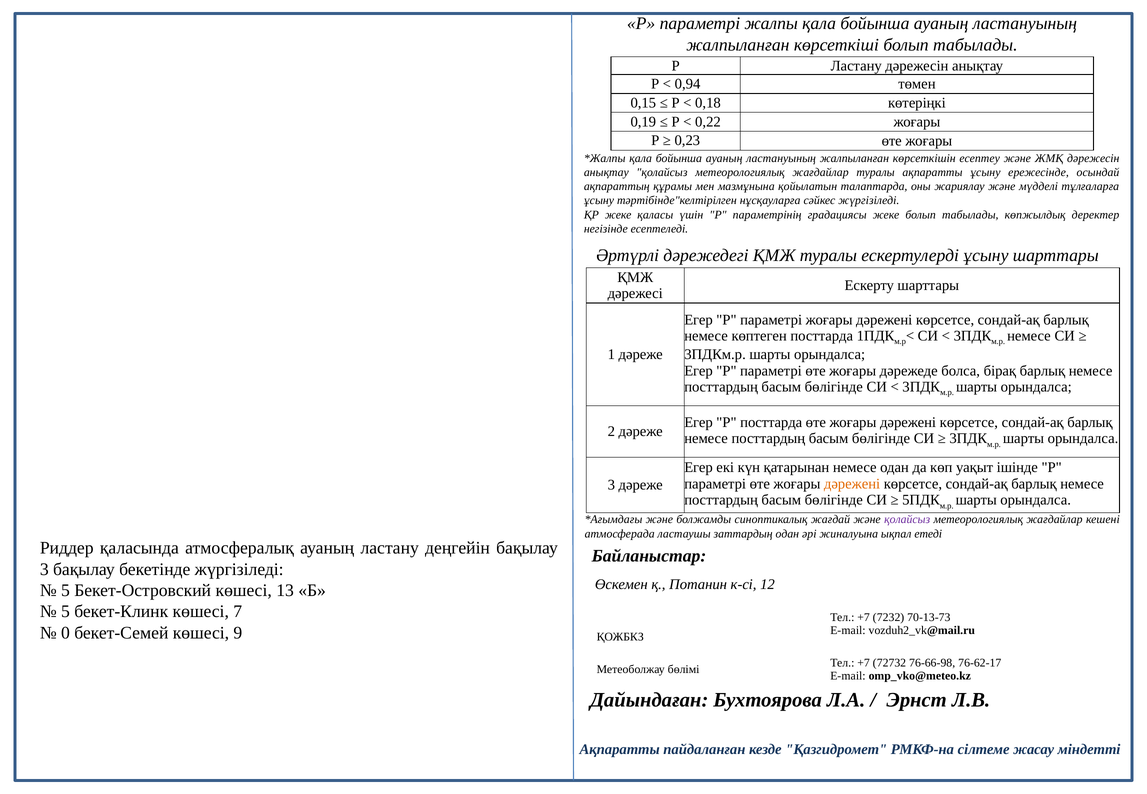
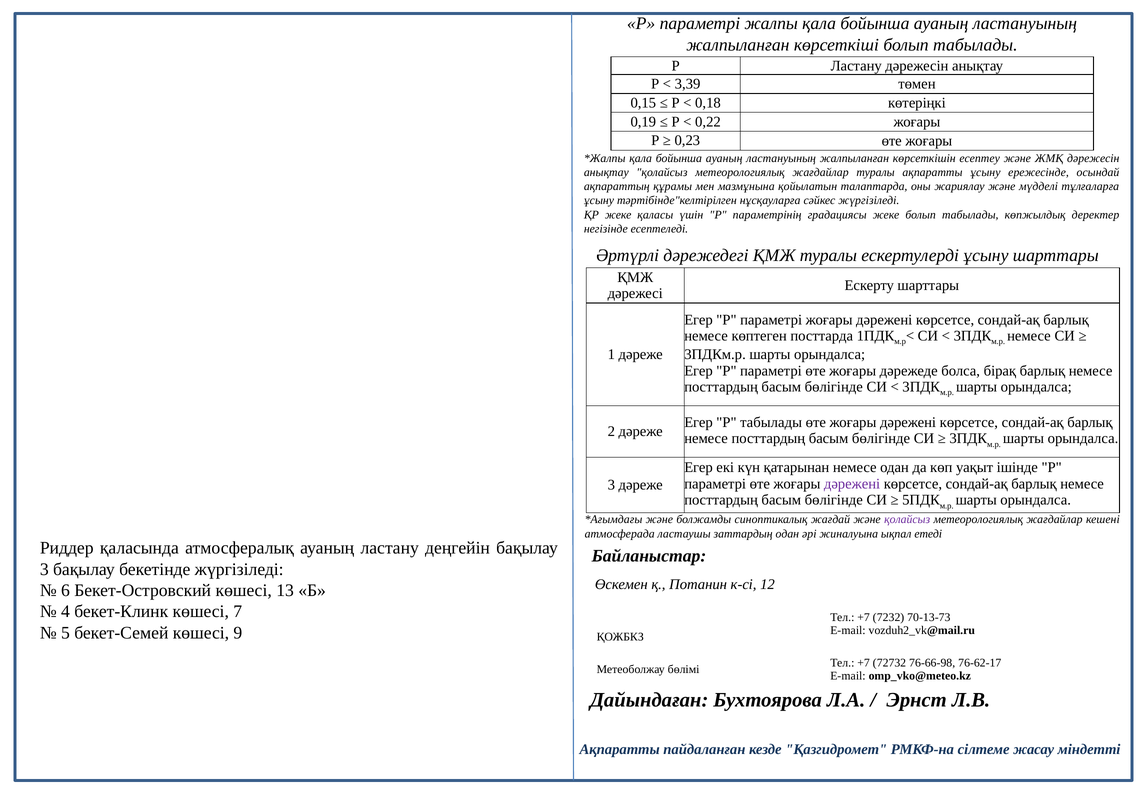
0,94: 0,94 -> 3,39 (688, 84)
Р посттарда: посттарда -> табылады (771, 422)
дәрежені colour: orange -> purple (852, 484)
5: 5 -> 6 (65, 591)
5: 5 -> 4 (65, 612)
0: 0 -> 5 (65, 633)
